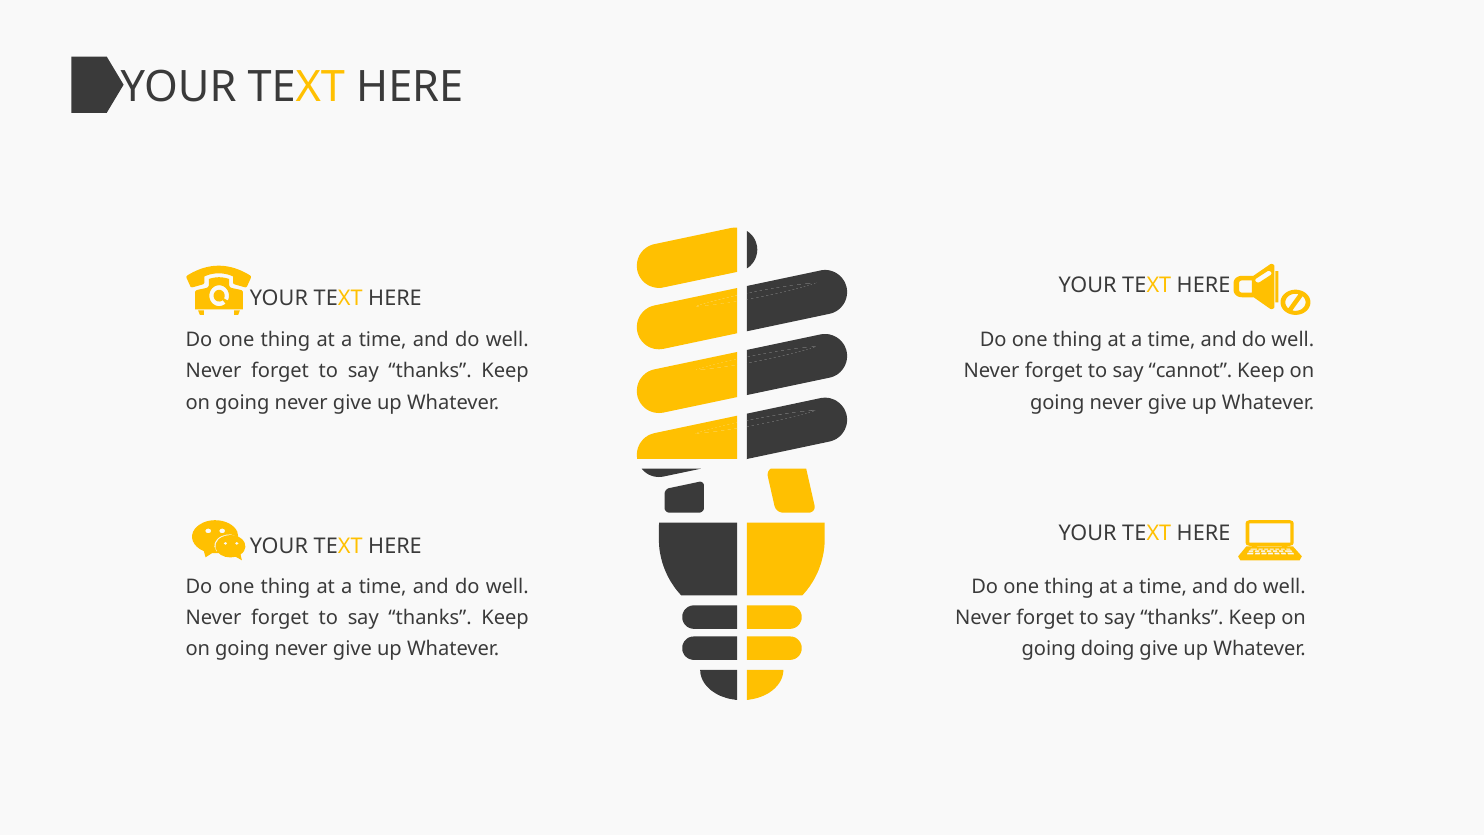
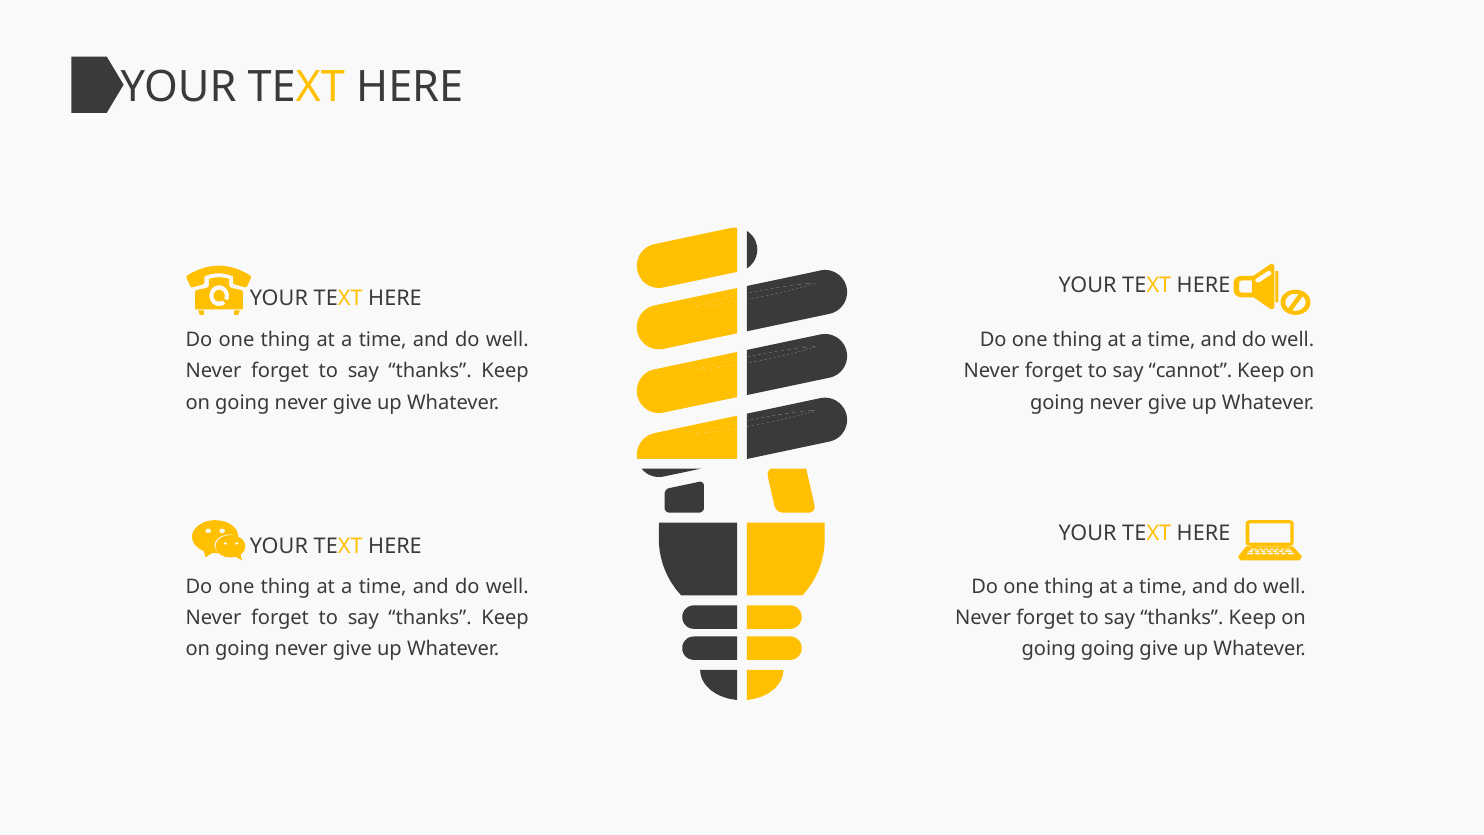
going doing: doing -> going (1108, 649)
